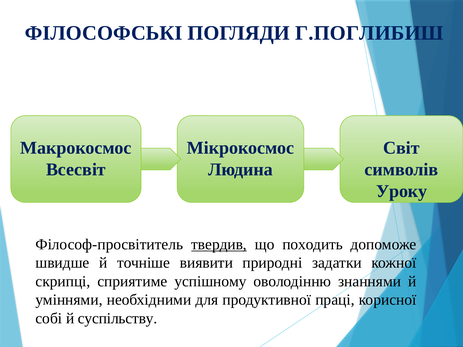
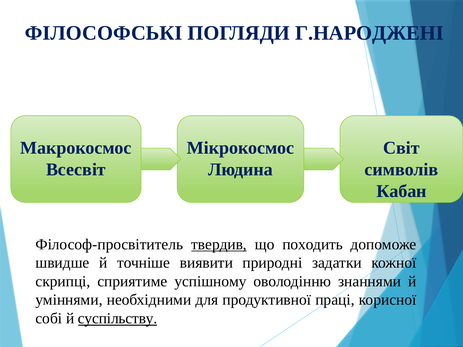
Г.ПОГЛИБИШ: Г.ПОГЛИБИШ -> Г.НАРОДЖЕНІ (369, 33)
Уроку: Уроку -> Кабан (402, 191)
суспільству underline: none -> present (118, 319)
